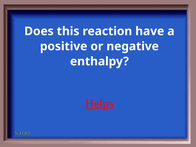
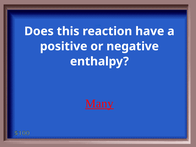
Helps: Helps -> Many (99, 104)
